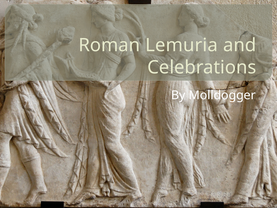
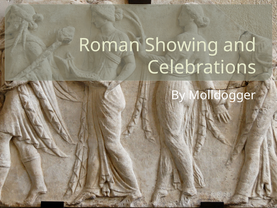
Lemuria: Lemuria -> Showing (182, 45)
